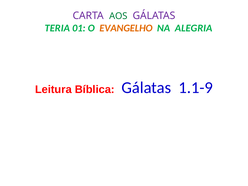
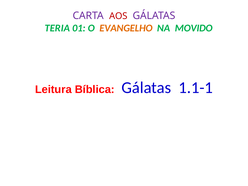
AOS colour: green -> red (118, 16)
ALEGRIA: ALEGRIA -> MOVIDO (194, 28)
1.1-9: 1.1-9 -> 1.1-1 (196, 88)
